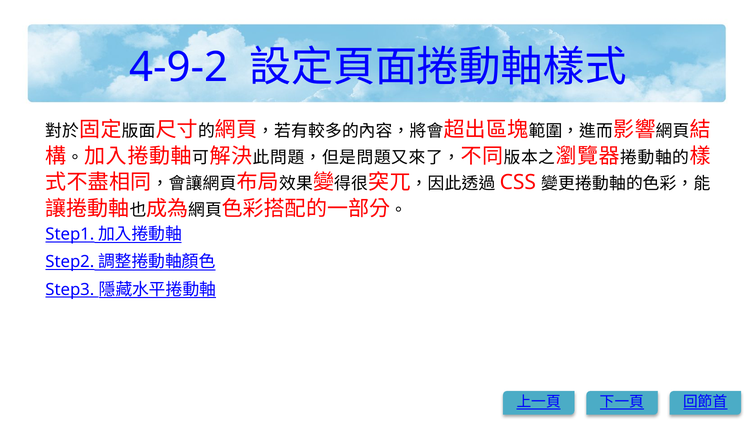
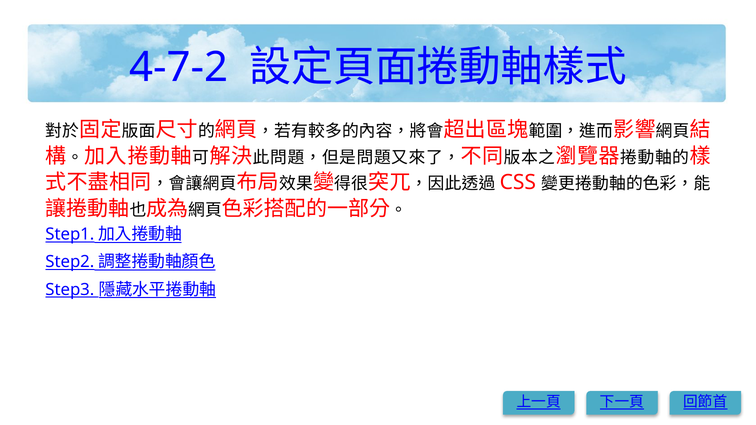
4-9-2: 4-9-2 -> 4-7-2 (179, 67)
